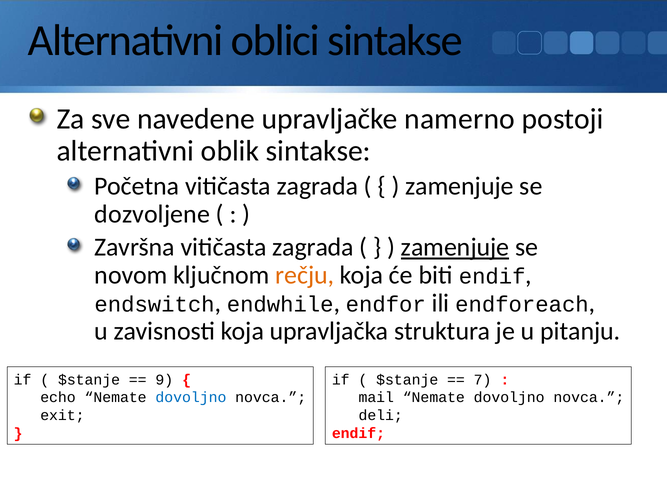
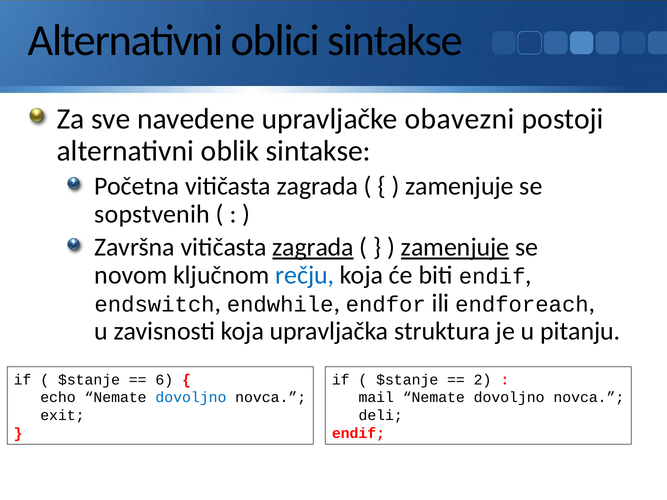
namerno: namerno -> obavezni (460, 119)
dozvoljene: dozvoljene -> sopstvenih (152, 214)
zagrada underline: none -> present (313, 247)
rečju colour: orange -> blue (305, 275)
9: 9 -> 6 (164, 380)
7: 7 -> 2 (483, 380)
